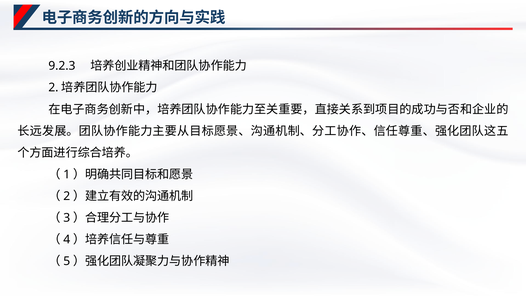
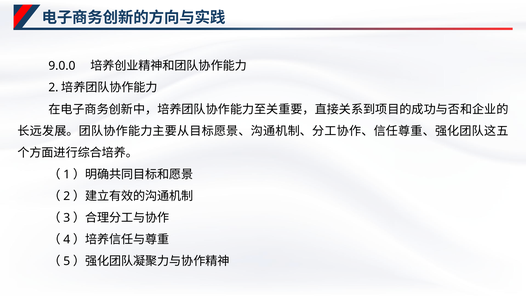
9.2.3: 9.2.3 -> 9.0.0 (62, 66)
